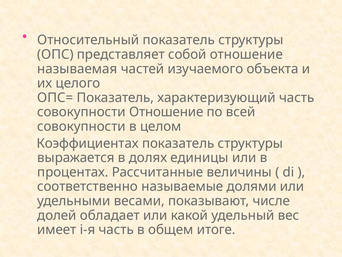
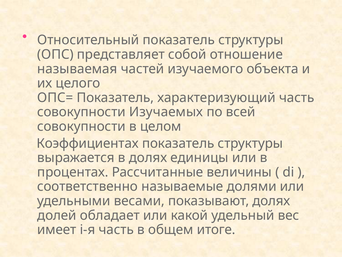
совокупности Отношение: Отношение -> Изучаемых (166, 112)
показывают числе: числе -> долях (271, 201)
